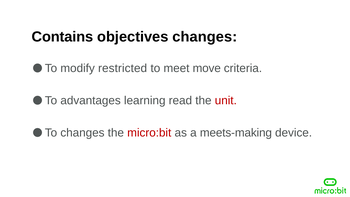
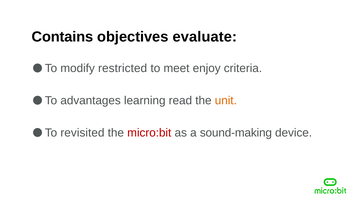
objectives changes: changes -> evaluate (205, 37)
move: move -> enjoy (207, 68)
unit colour: red -> orange (226, 101)
To changes: changes -> revisited (82, 133)
meets-making: meets-making -> sound-making (236, 133)
